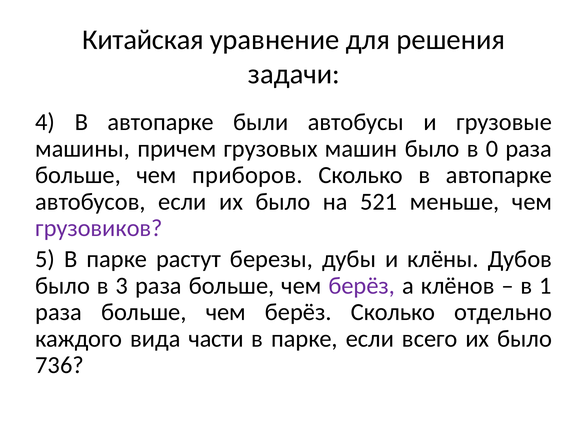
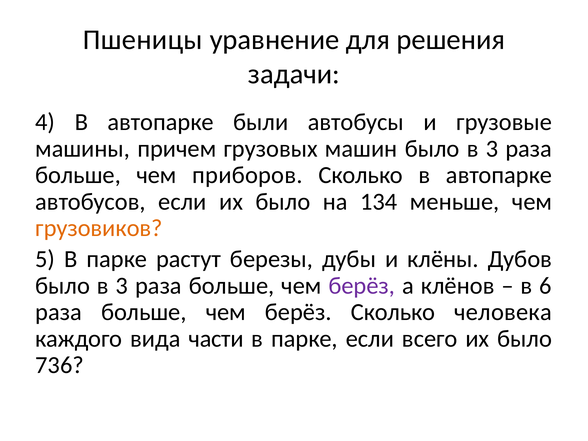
Китайская: Китайская -> Пшеницы (143, 40)
машин было в 0: 0 -> 3 (492, 149)
521: 521 -> 134 (379, 202)
грузовиков colour: purple -> orange (99, 228)
1: 1 -> 6 (545, 286)
отдельно: отдельно -> человека (503, 312)
